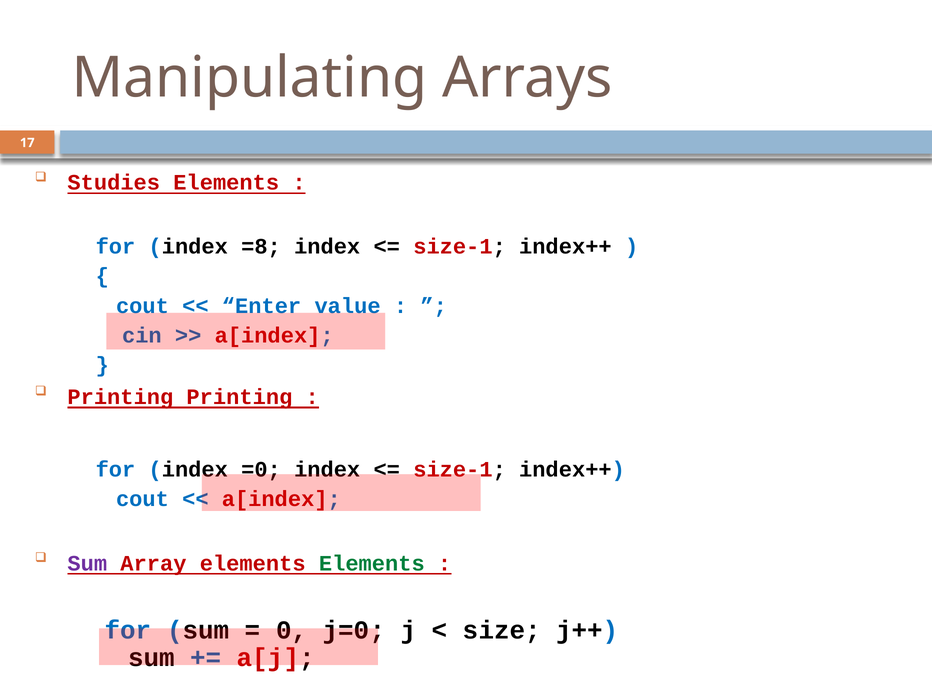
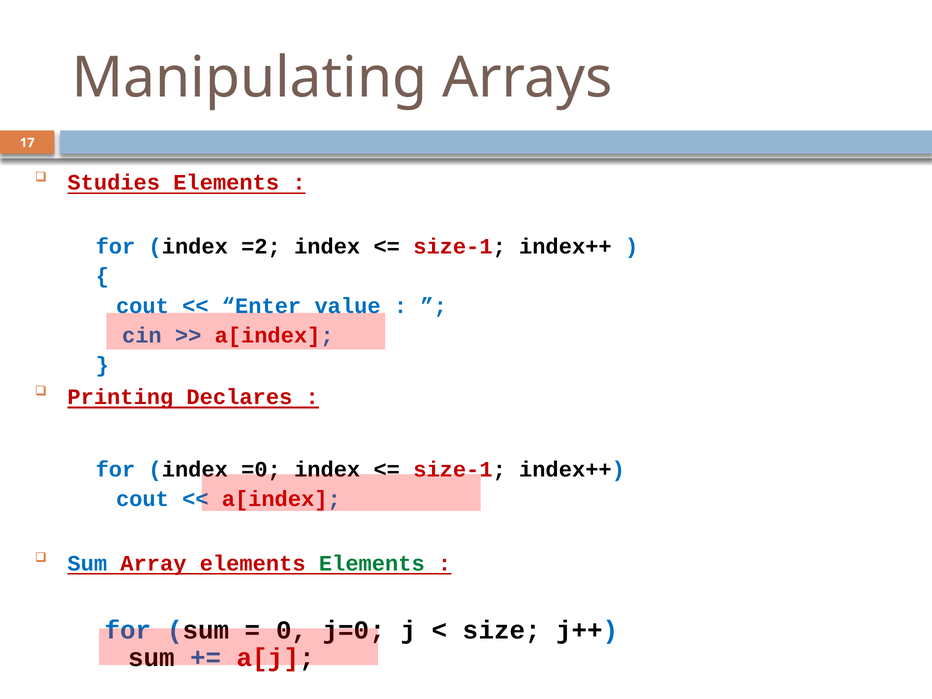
=8: =8 -> =2 (261, 247)
Printing Printing: Printing -> Declares (239, 397)
Sum colour: purple -> blue (87, 563)
